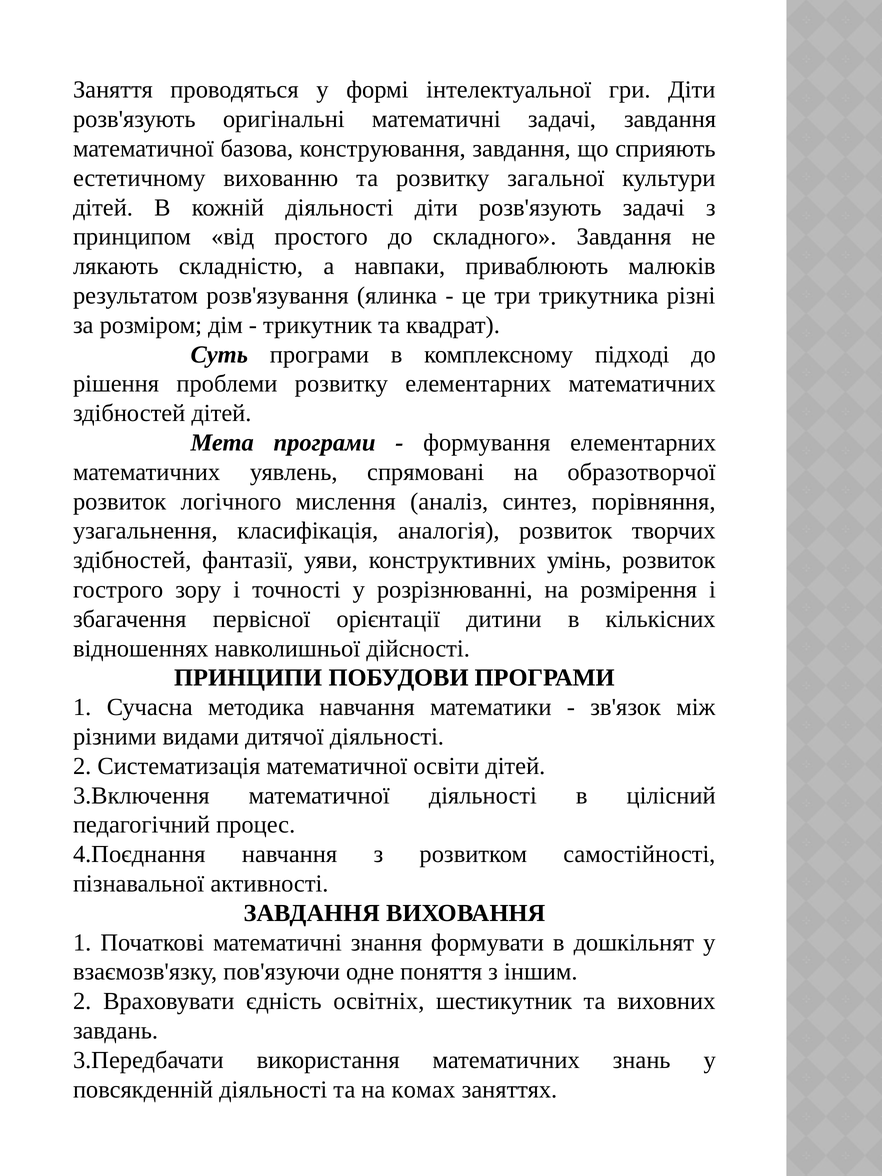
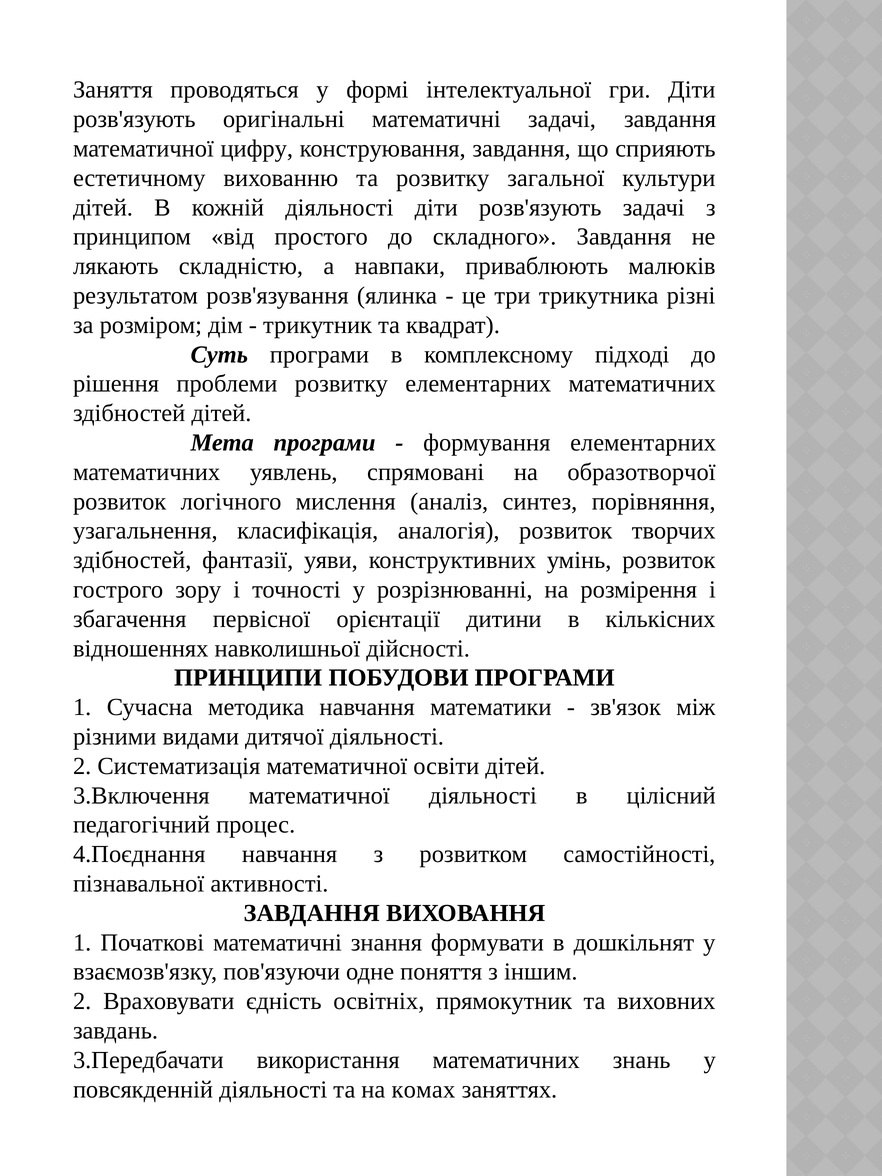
базова: базова -> цифру (257, 149)
шестикутник: шестикутник -> прямокутник (504, 1001)
